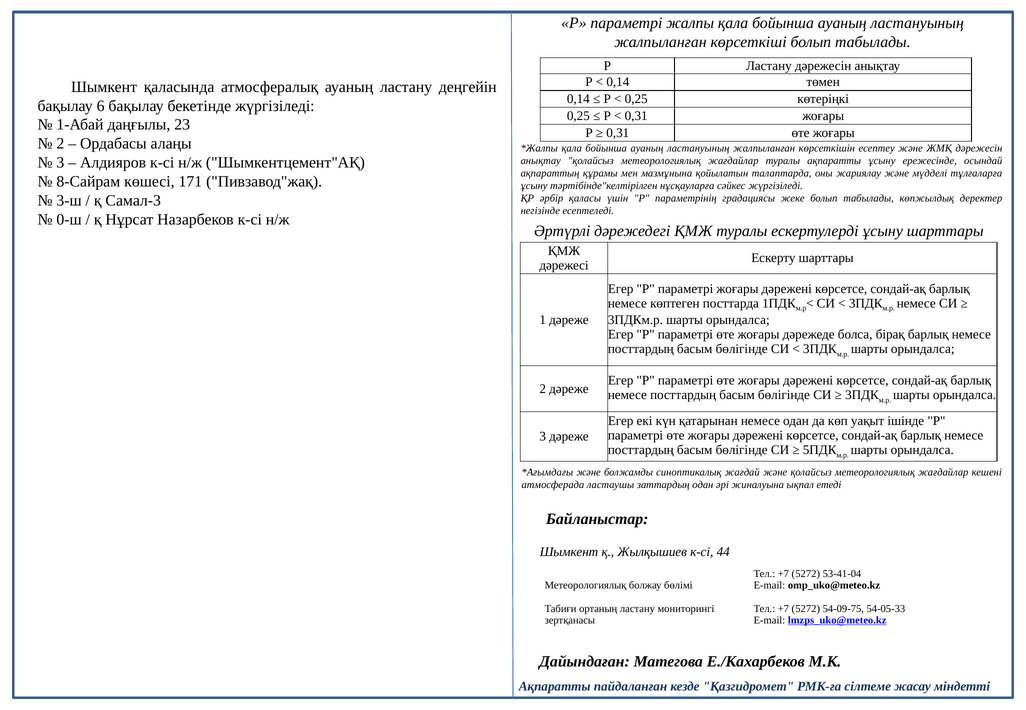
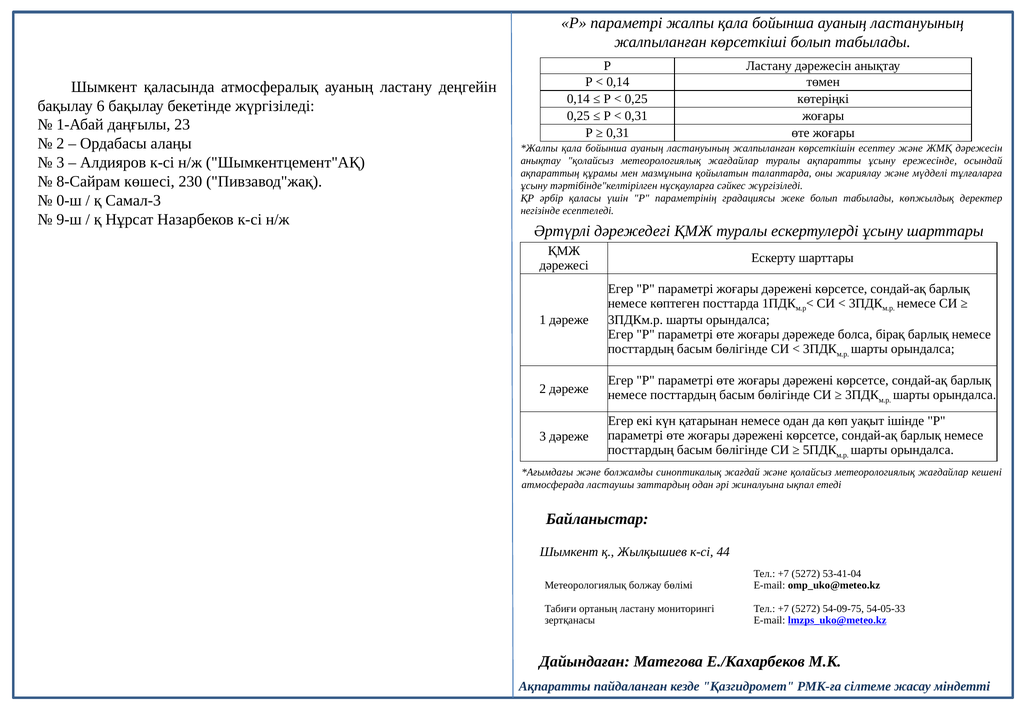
171: 171 -> 230 (190, 182)
3-ш: 3-ш -> 0-ш (69, 201)
0-ш: 0-ш -> 9-ш (69, 220)
